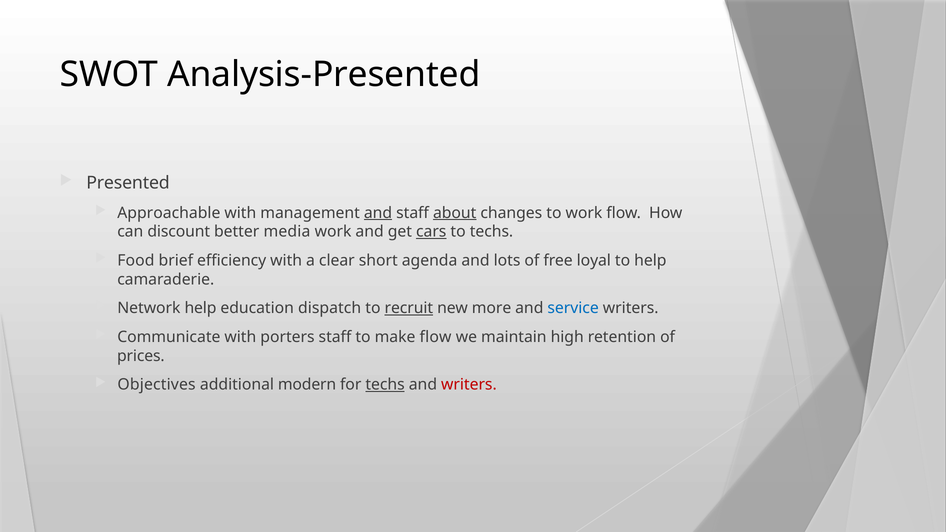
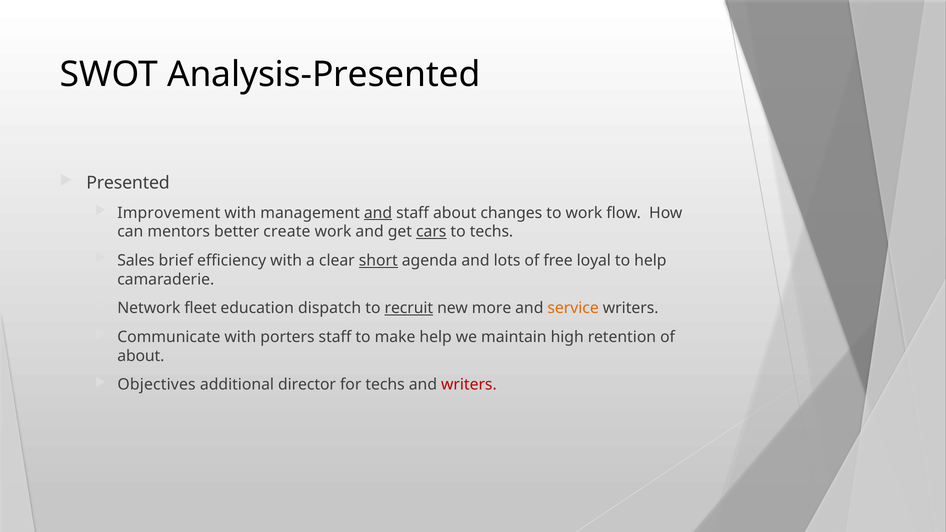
Approachable: Approachable -> Improvement (169, 213)
about underline: present -> none (455, 213)
discount: discount -> mentors (179, 232)
media: media -> create (287, 232)
Food: Food -> Sales (136, 261)
short underline: none -> present (378, 261)
Network help: help -> fleet (200, 308)
service colour: blue -> orange (573, 308)
make flow: flow -> help (436, 337)
prices: prices -> about (141, 356)
modern: modern -> director (307, 385)
techs underline: present -> none (385, 385)
